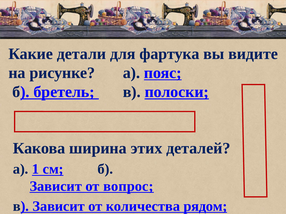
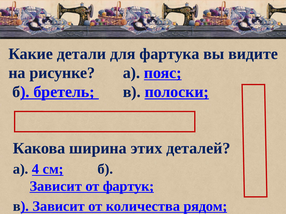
1: 1 -> 4 (36, 169)
вопрос: вопрос -> фартук (128, 187)
